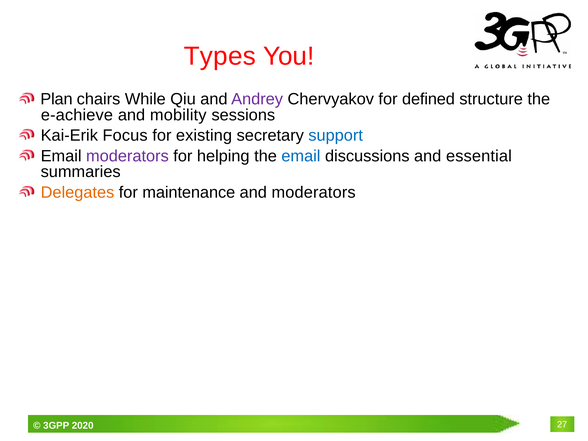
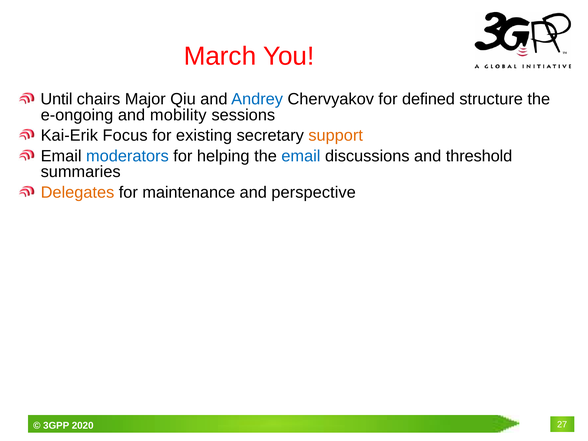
Types: Types -> March (220, 56)
Plan: Plan -> Until (56, 99)
While: While -> Major (145, 99)
Andrey colour: purple -> blue (257, 99)
e-achieve: e-achieve -> e-ongoing (77, 115)
support colour: blue -> orange (336, 136)
moderators colour: purple -> blue (127, 156)
essential: essential -> threshold (479, 156)
and moderators: moderators -> perspective (314, 192)
